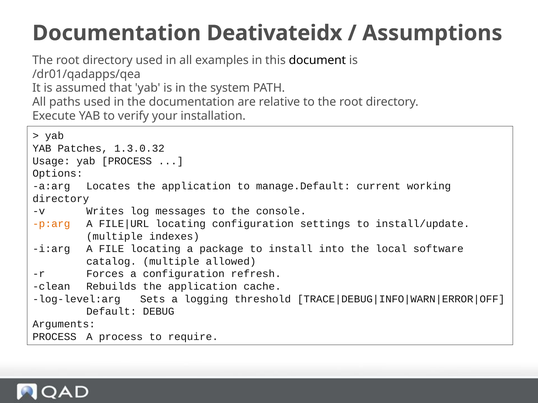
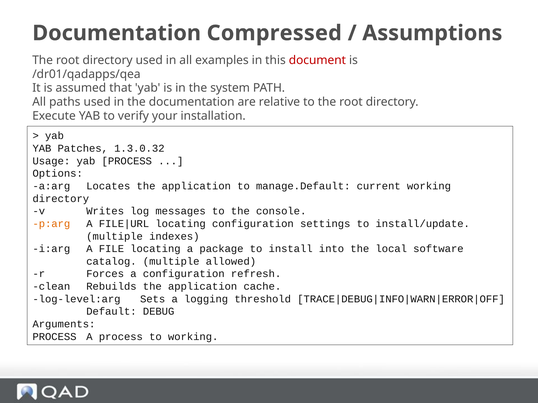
Deativateidx: Deativateidx -> Compressed (274, 33)
document colour: black -> red (317, 60)
to require: require -> working (193, 337)
